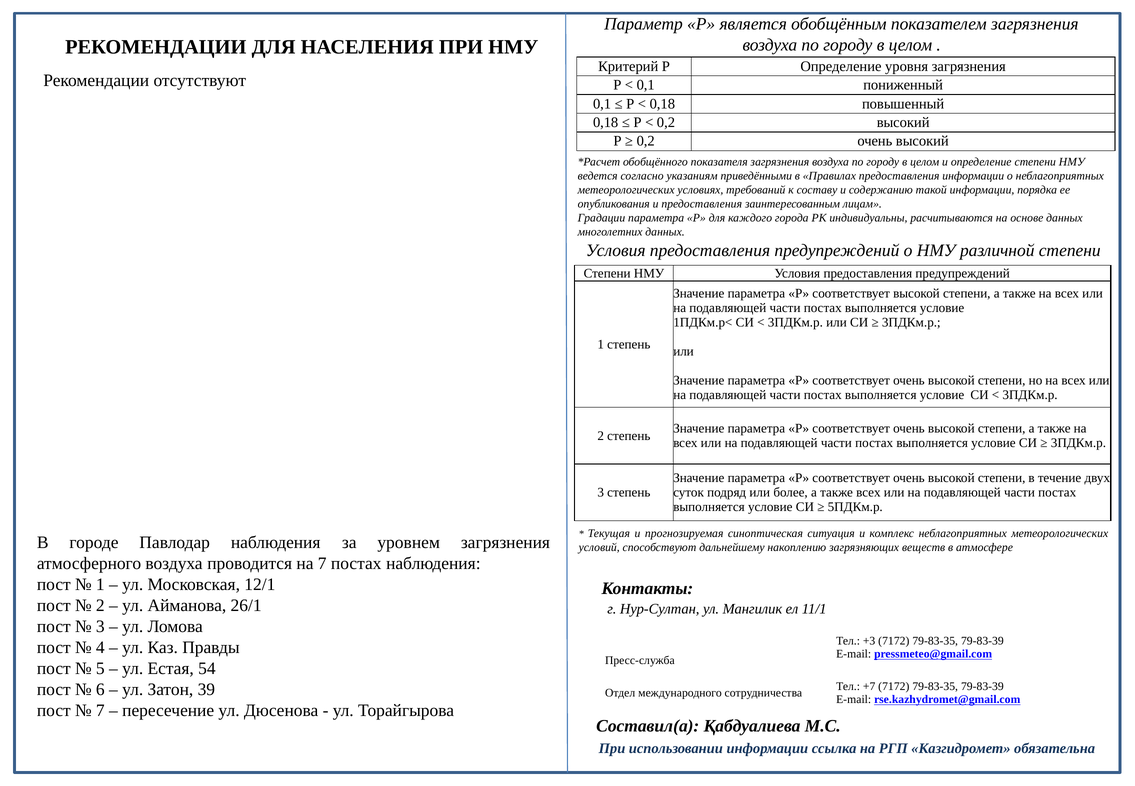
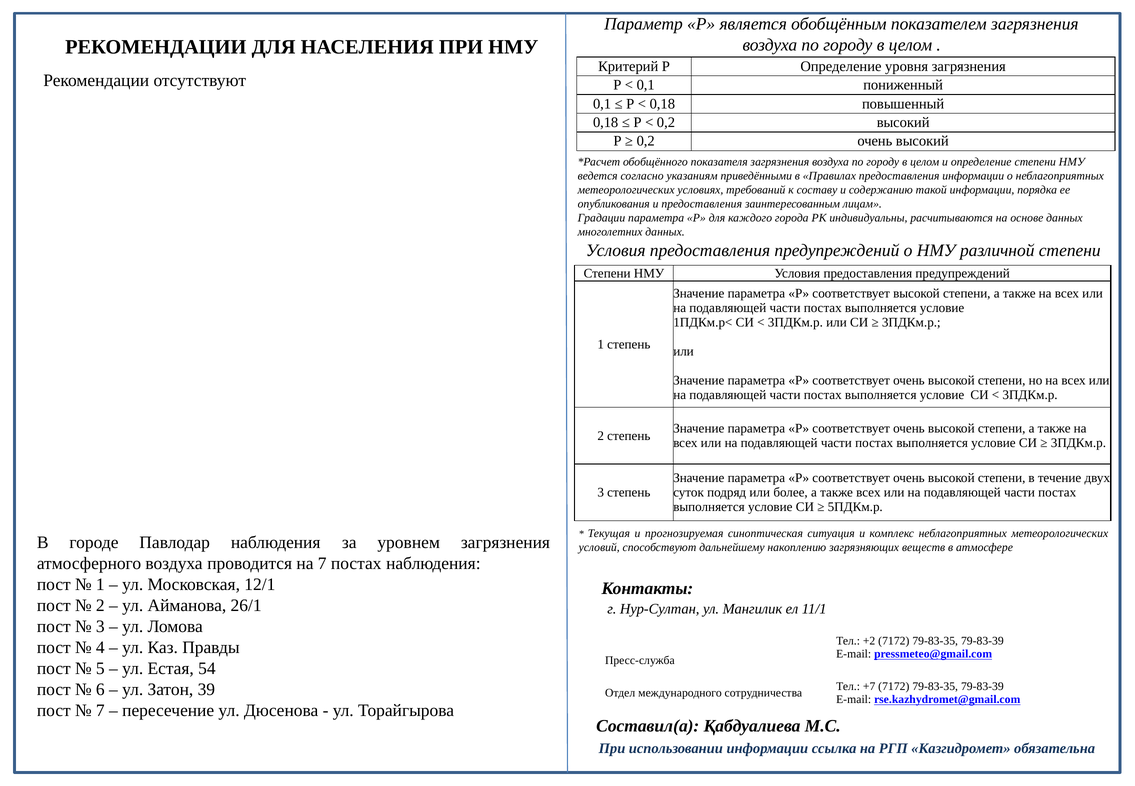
+3: +3 -> +2 (869, 641)
